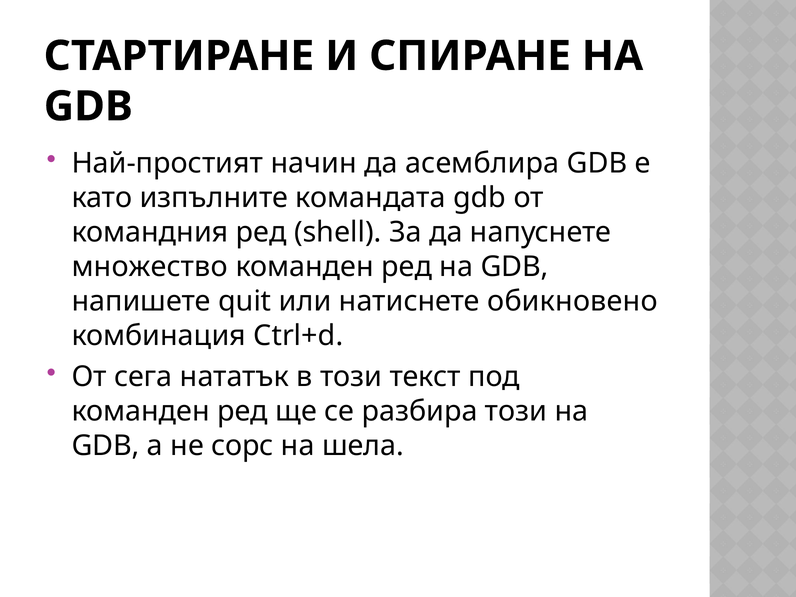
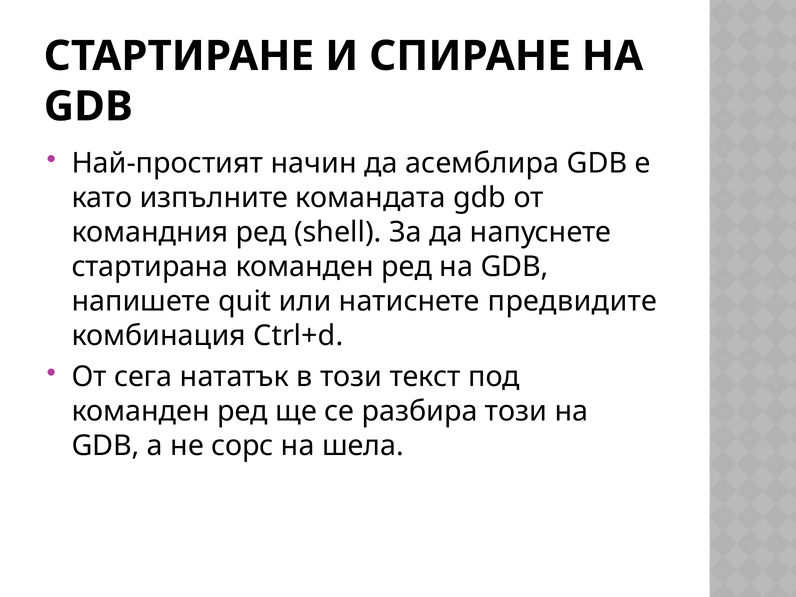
множество: множество -> стартирана (150, 267)
обикновено: обикновено -> предвидите (572, 301)
